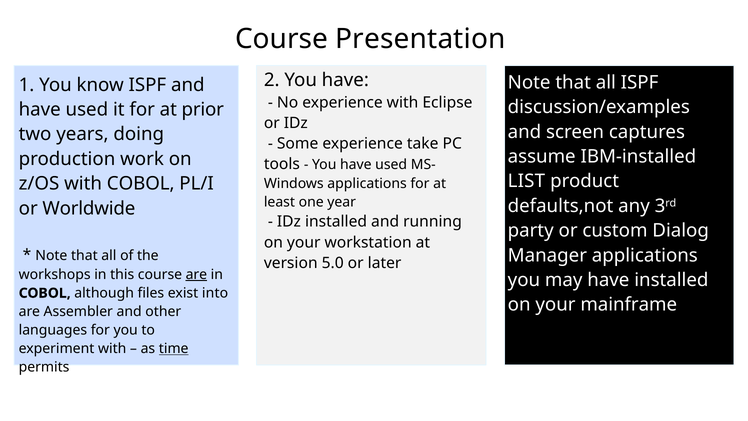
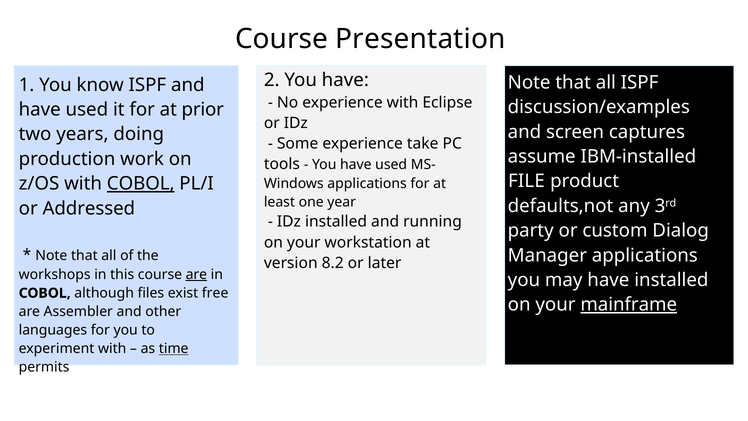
LIST: LIST -> FILE (526, 181)
COBOL underline: none -> present (141, 184)
Worldwide: Worldwide -> Addressed (89, 208)
5.0: 5.0 -> 8.2 (333, 263)
into: into -> free (215, 293)
mainframe underline: none -> present (629, 305)
